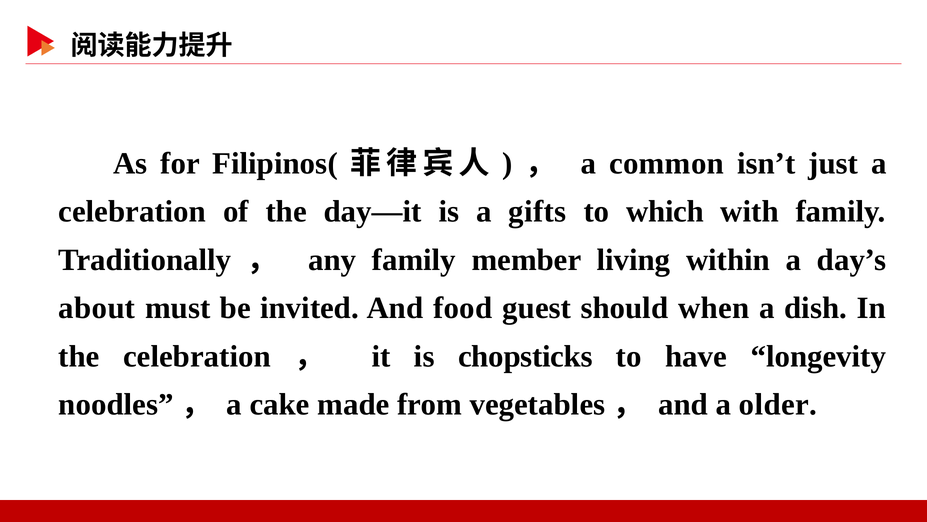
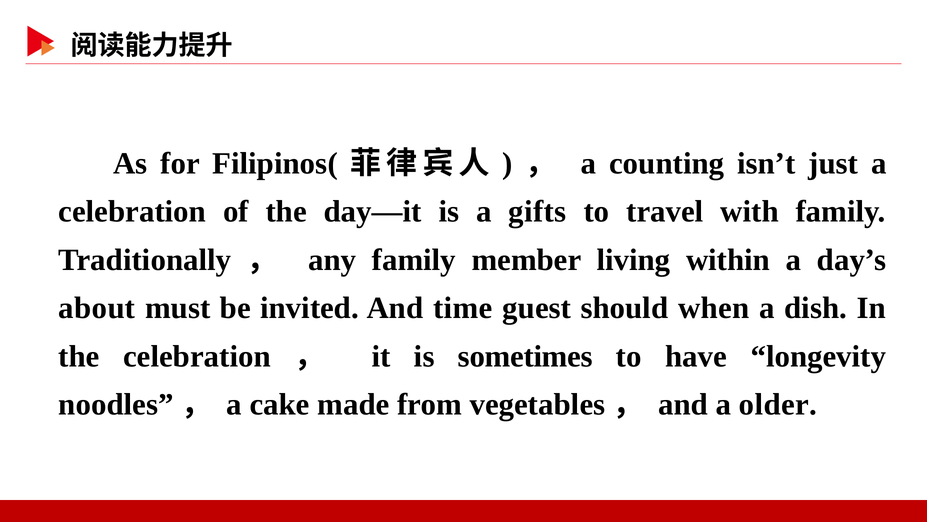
common: common -> counting (667, 163)
which: which -> travel (665, 211)
food: food -> time (463, 308)
chopsticks: chopsticks -> sometimes (525, 356)
